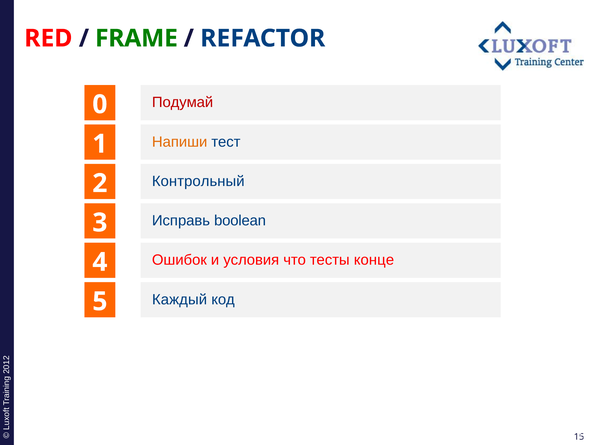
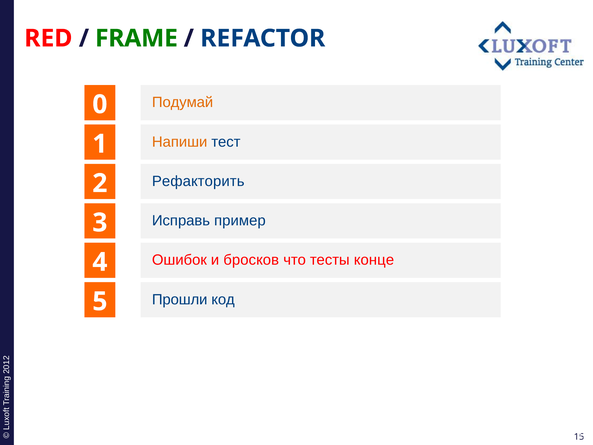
Подумай colour: red -> orange (183, 102)
Контрольный: Контрольный -> Рефакторить (198, 181)
boolean: boolean -> пример (240, 221)
условия: условия -> бросков (251, 260)
Каждый: Каждый -> Прошли (180, 299)
